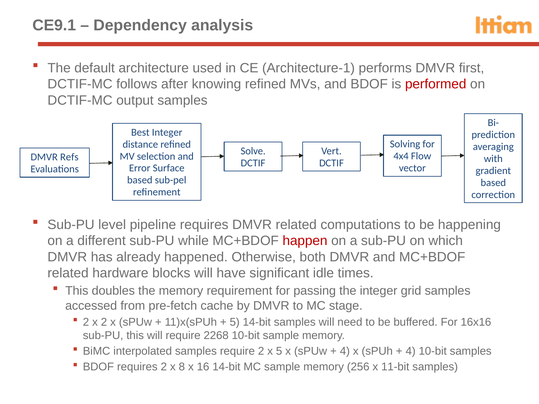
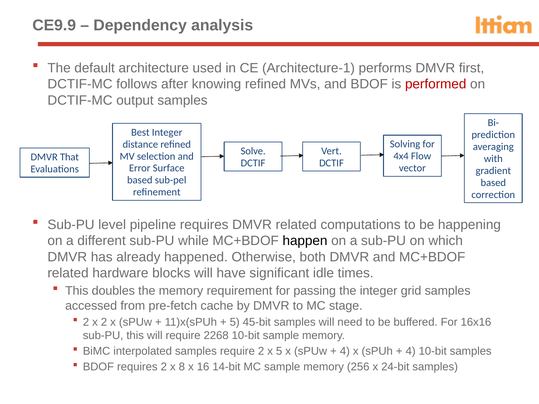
CE9.1: CE9.1 -> CE9.9 (54, 25)
Refs: Refs -> That (69, 157)
happen colour: red -> black (305, 241)
5 14-bit: 14-bit -> 45-bit (257, 322)
11-bit: 11-bit -> 24-bit (395, 367)
